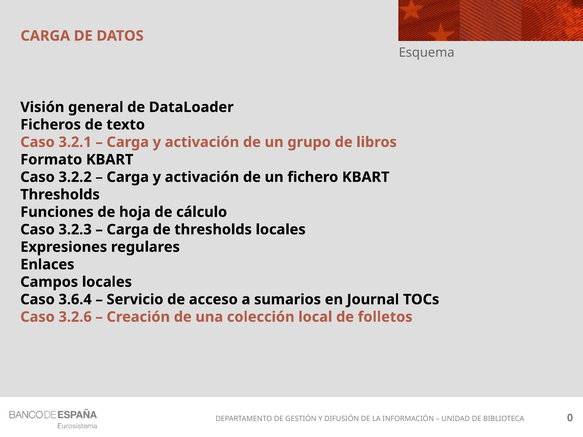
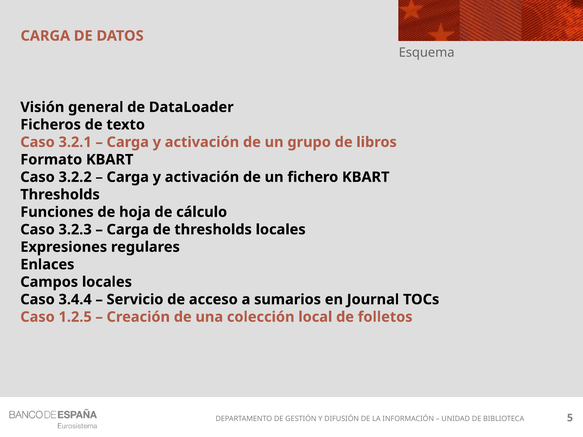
3.6.4: 3.6.4 -> 3.4.4 (75, 300)
3.2.6: 3.2.6 -> 1.2.5 (75, 317)
0: 0 -> 5 (570, 418)
